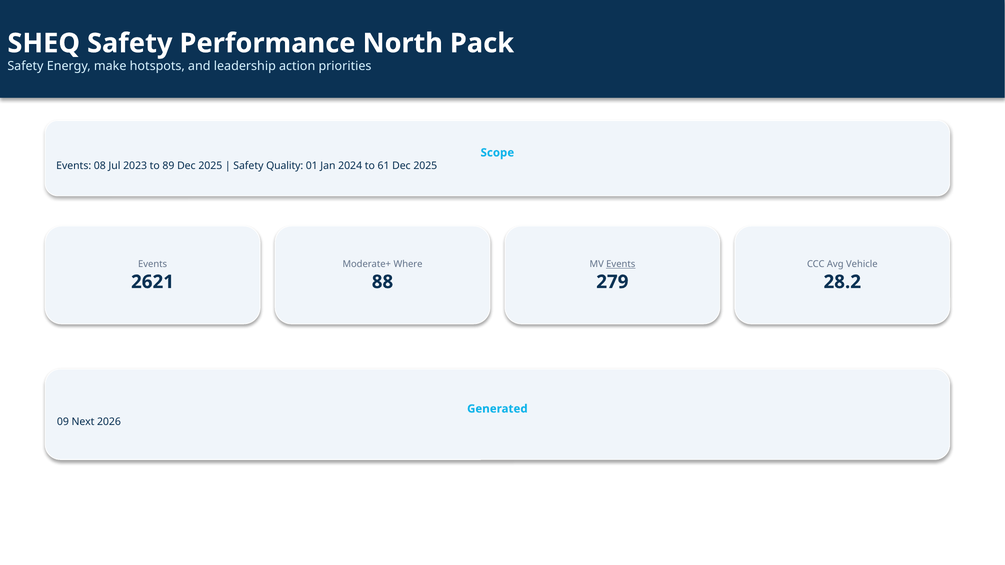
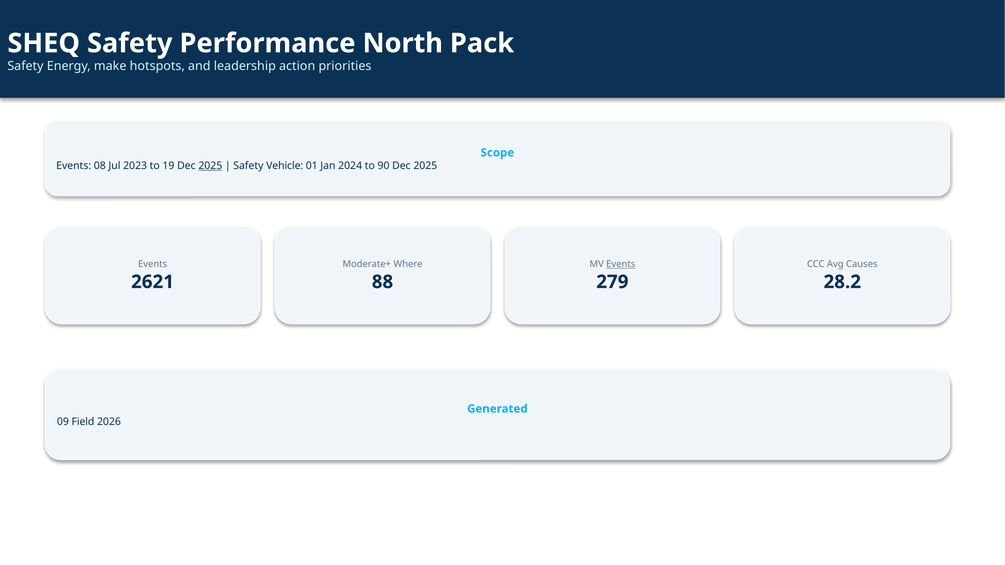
89: 89 -> 19 (168, 166)
2025 underline: none -> present (210, 166)
Quality: Quality -> Vehicle (285, 166)
61: 61 -> 90 (383, 166)
Vehicle: Vehicle -> Causes (862, 264)
Next: Next -> Field (83, 422)
